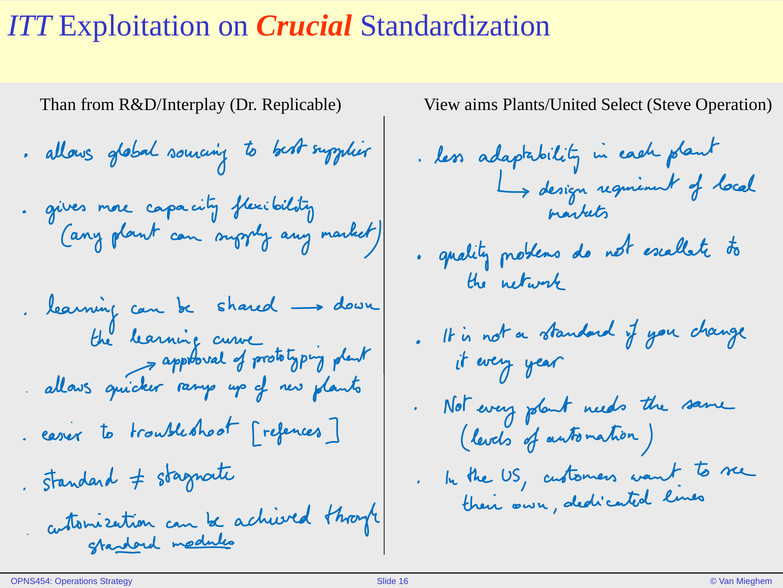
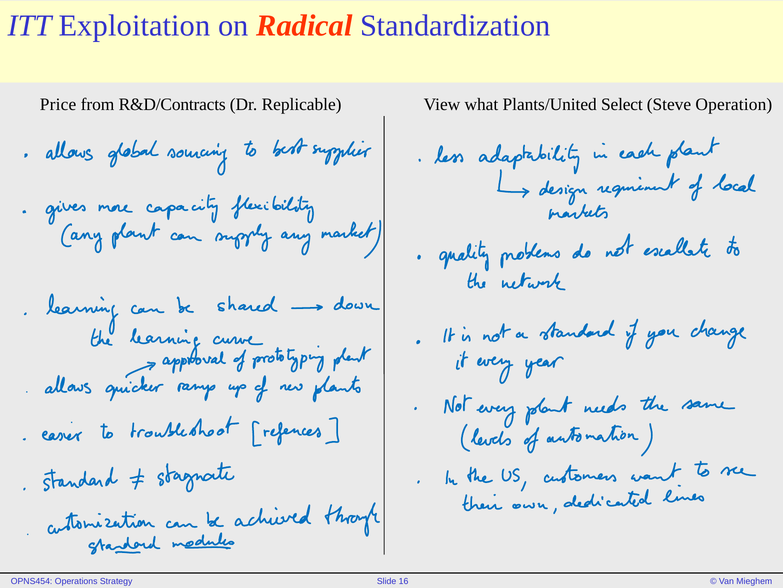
Crucial: Crucial -> Radical (304, 26)
Than: Than -> Price (58, 104)
R&D/Interplay: R&D/Interplay -> R&D/Contracts (172, 104)
aims: aims -> what (481, 104)
